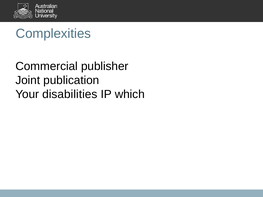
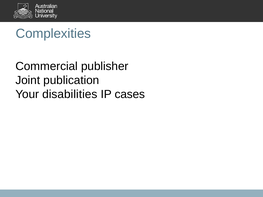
which: which -> cases (130, 94)
